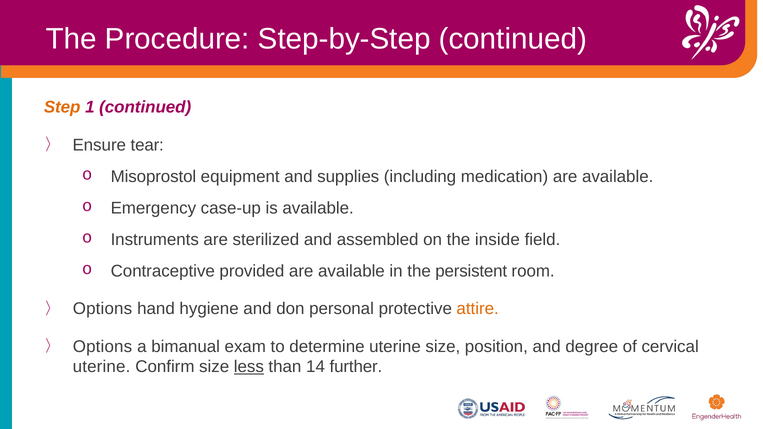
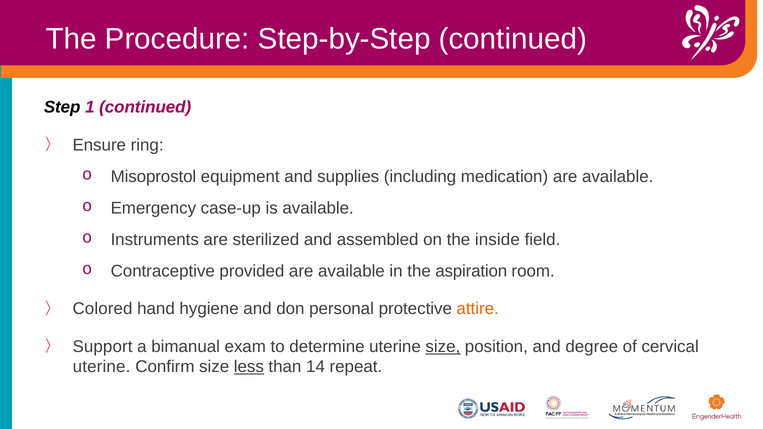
Step colour: orange -> black (62, 107)
tear: tear -> ring (147, 145)
persistent: persistent -> aspiration (471, 271)
Options: Options -> Colored (103, 309)
Options: Options -> Support (103, 347)
size underline: none -> present (443, 347)
further: further -> repeat (356, 367)
